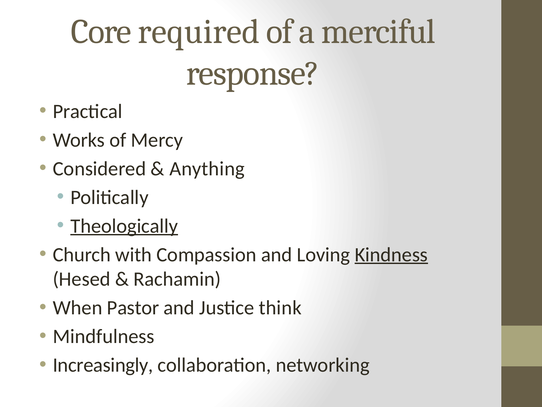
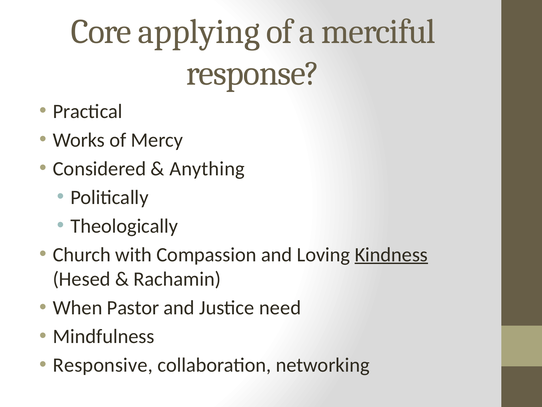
required: required -> applying (199, 32)
Theologically underline: present -> none (124, 226)
think: think -> need (280, 307)
Increasingly: Increasingly -> Responsive (103, 365)
